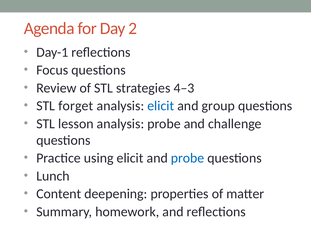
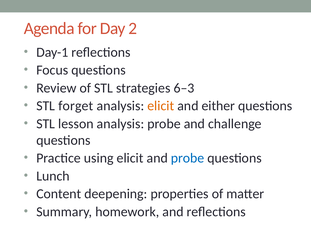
4–3: 4–3 -> 6–3 (184, 88)
elicit colour: blue -> orange (161, 106)
group: group -> either (218, 106)
